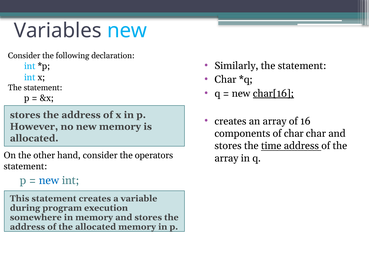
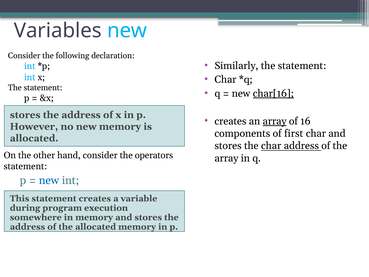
array underline: none -> present (275, 121)
of char: char -> first (294, 133)
the time: time -> char (271, 146)
